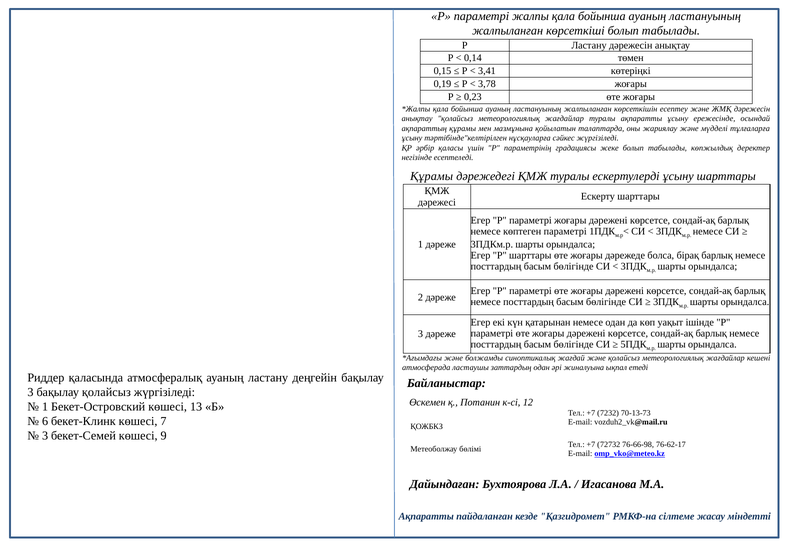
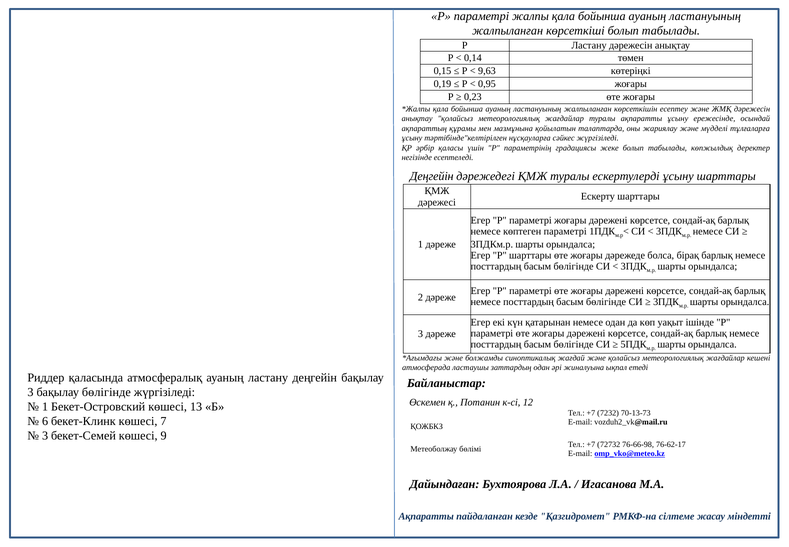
3,41: 3,41 -> 9,63 (487, 71)
3,78: 3,78 -> 0,95 (487, 84)
Құрамы: Құрамы -> Деңгейін (432, 176)
бақылау қолайсыз: қолайсыз -> бөлігінде (106, 392)
